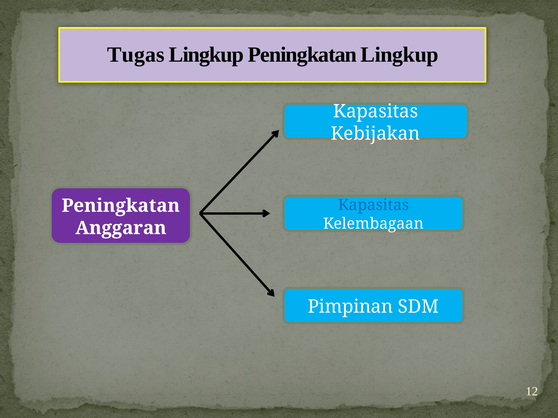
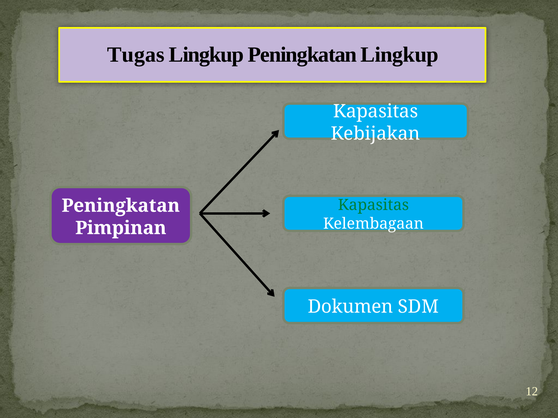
Kapasitas colour: blue -> green (373, 205)
Anggaran: Anggaran -> Pimpinan (121, 228)
Pimpinan: Pimpinan -> Dokumen (351, 307)
